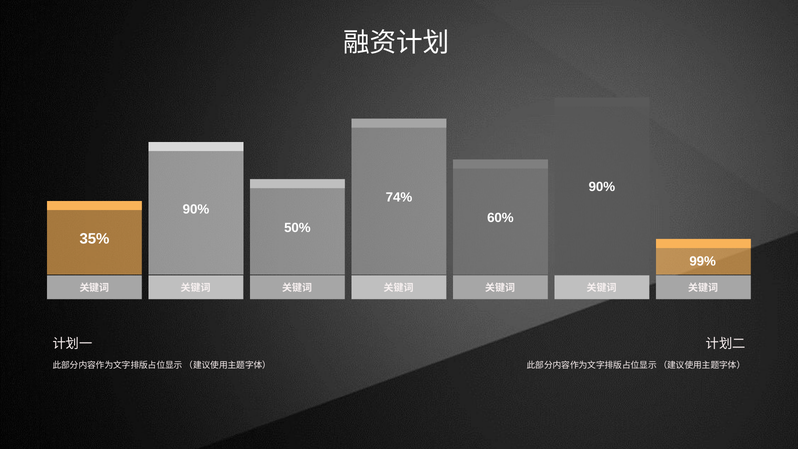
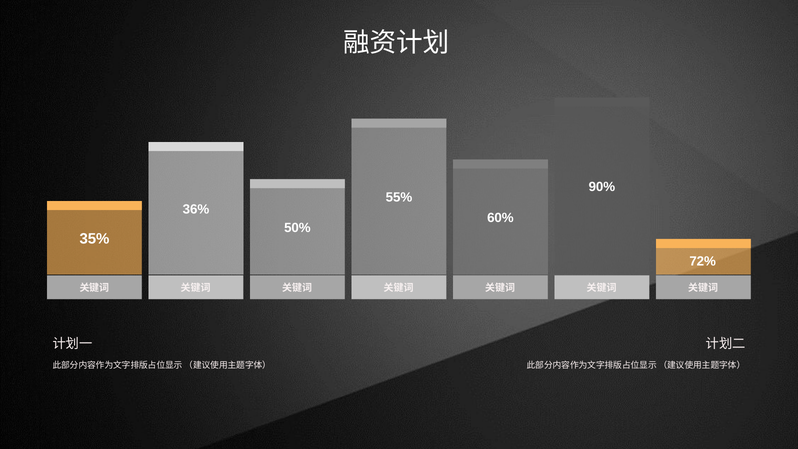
74%: 74% -> 55% (399, 197)
90%: 90% -> 36% (196, 209)
99%: 99% -> 72% (703, 261)
